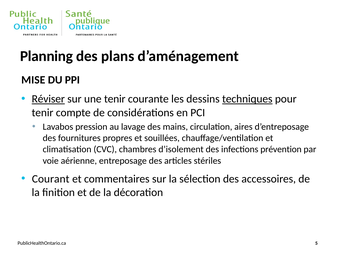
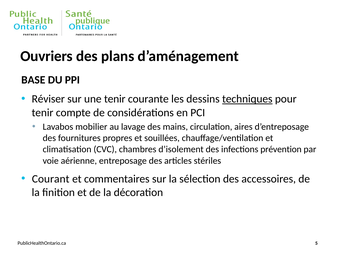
Planning: Planning -> Ouvriers (47, 56)
MISE: MISE -> BASE (33, 80)
Réviser underline: present -> none (48, 99)
pression: pression -> mobilier (91, 126)
